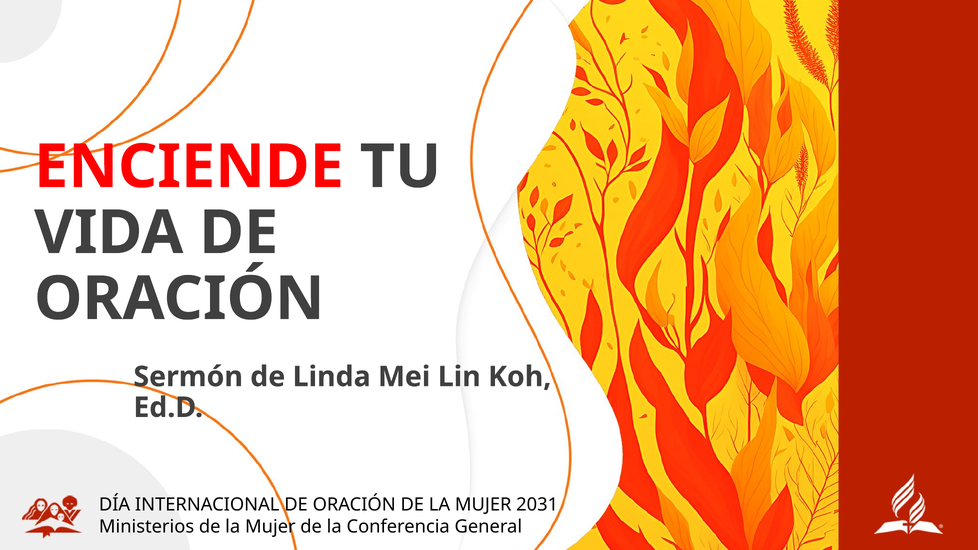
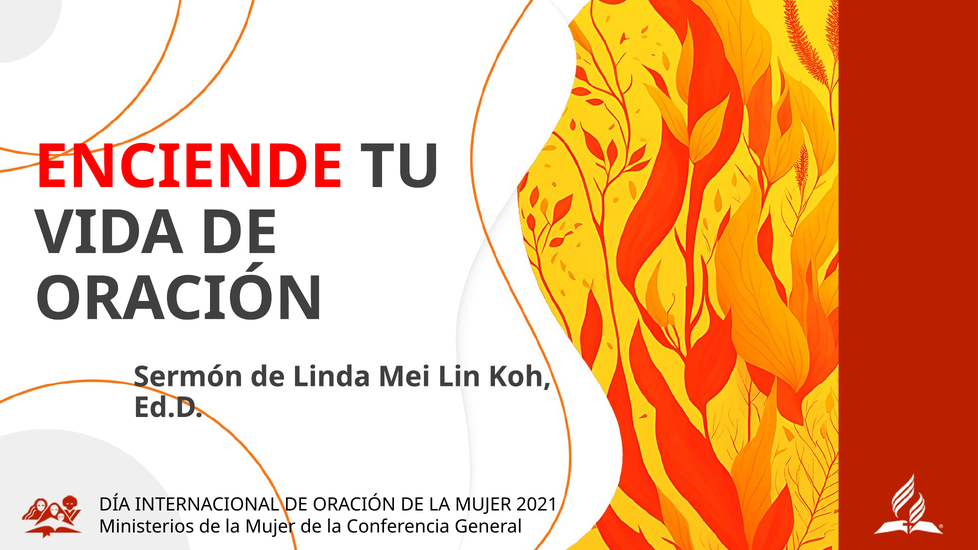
2031: 2031 -> 2021 (537, 505)
